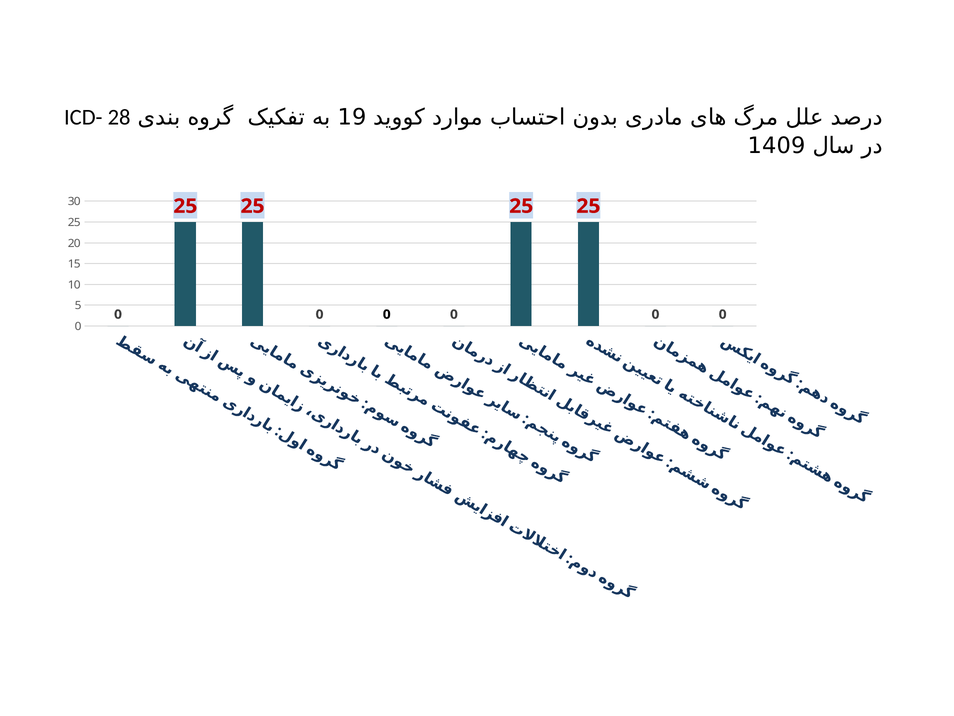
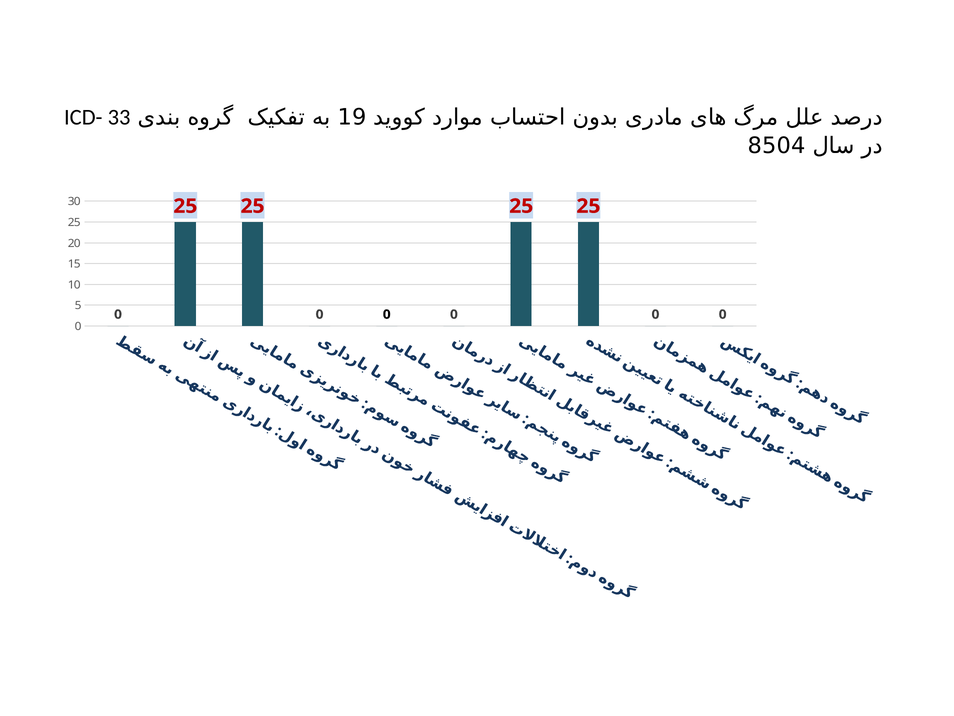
28: 28 -> 33 (119, 117)
1409: 1409 -> 8504 (777, 146)
